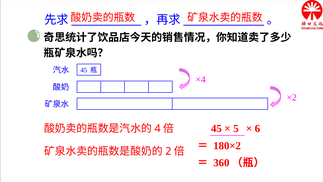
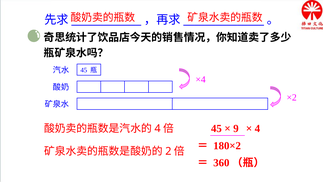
5: 5 -> 9 (236, 128)
6: 6 -> 4 (257, 128)
